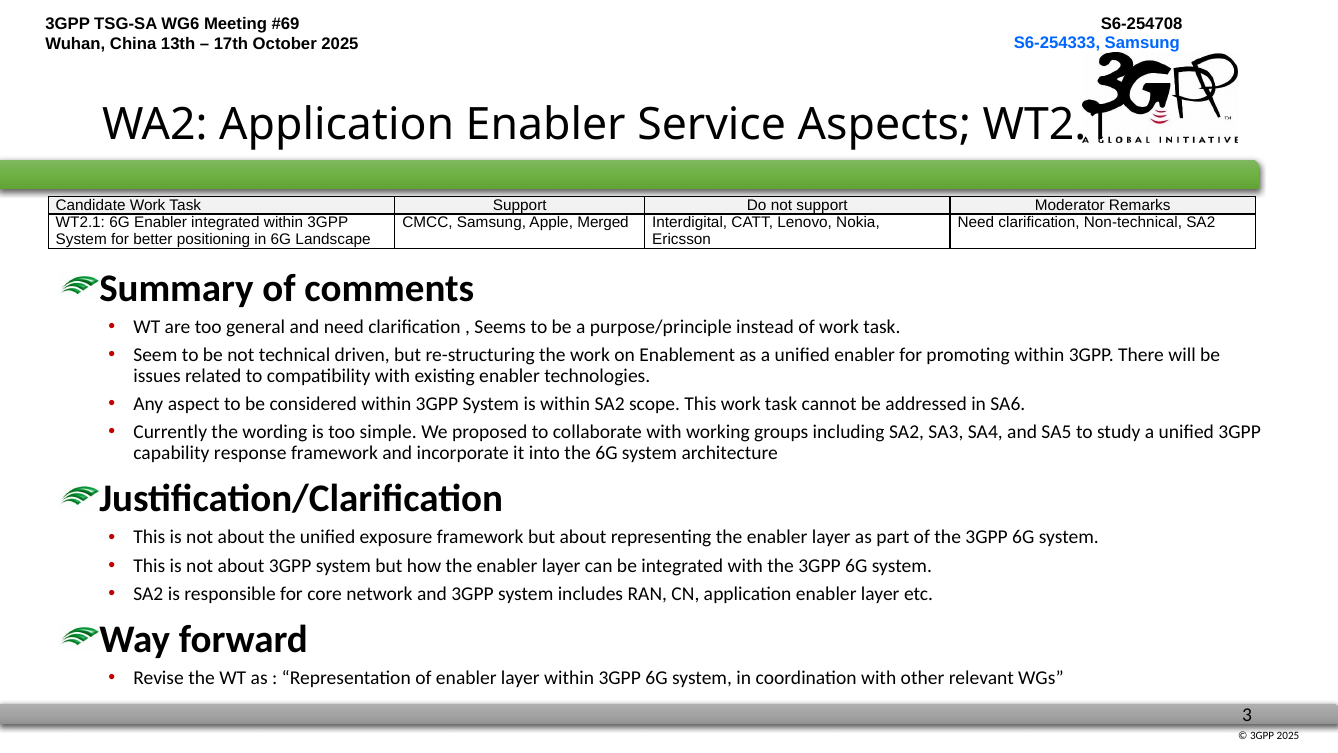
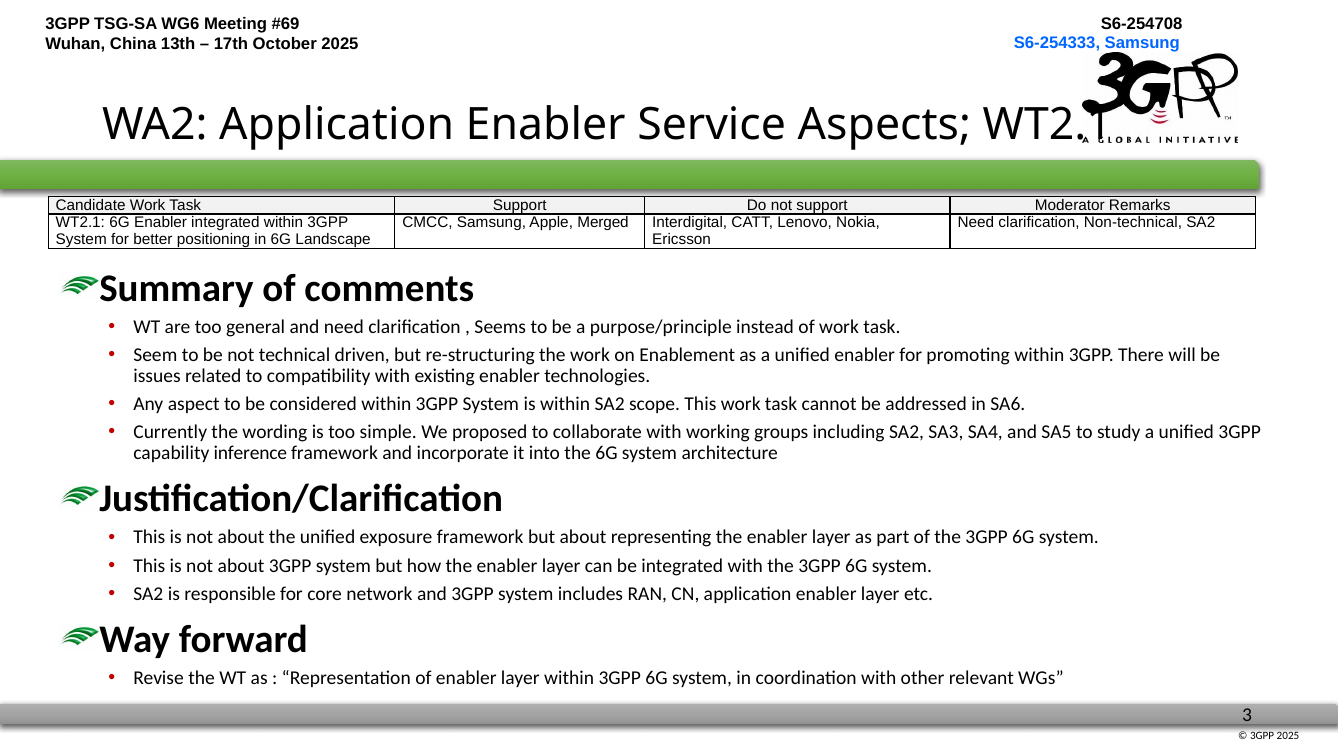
response: response -> inference (250, 453)
